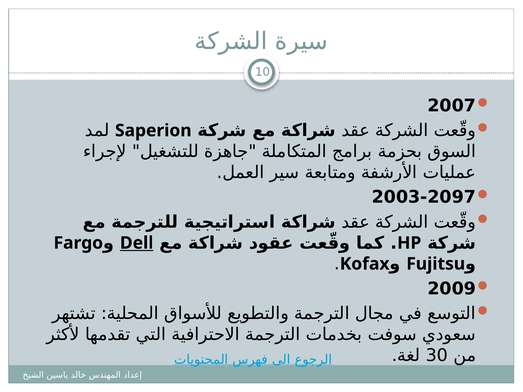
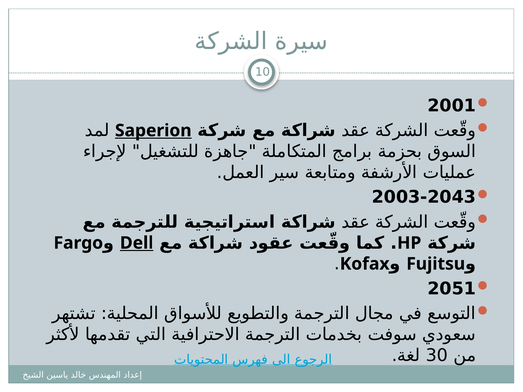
2007: 2007 -> 2001 (452, 106)
Saperion underline: none -> present (153, 131)
2003-2097: 2003-2097 -> 2003-2043 (424, 197)
2009: 2009 -> 2051 (452, 289)
